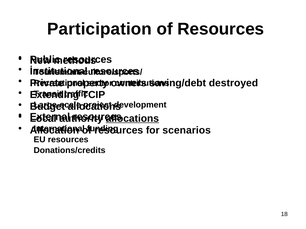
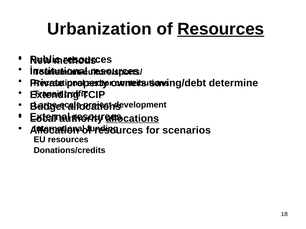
Participation: Participation -> Urbanization (100, 29)
Resources underline: none -> present (221, 29)
destroyed: destroyed -> determine (233, 83)
